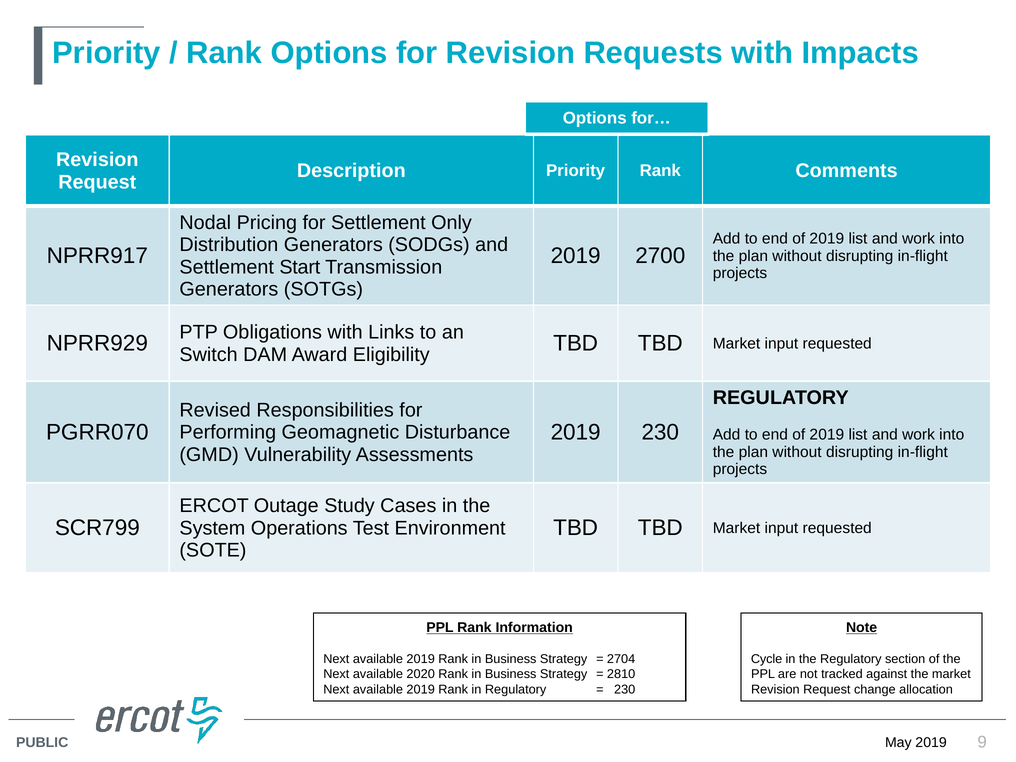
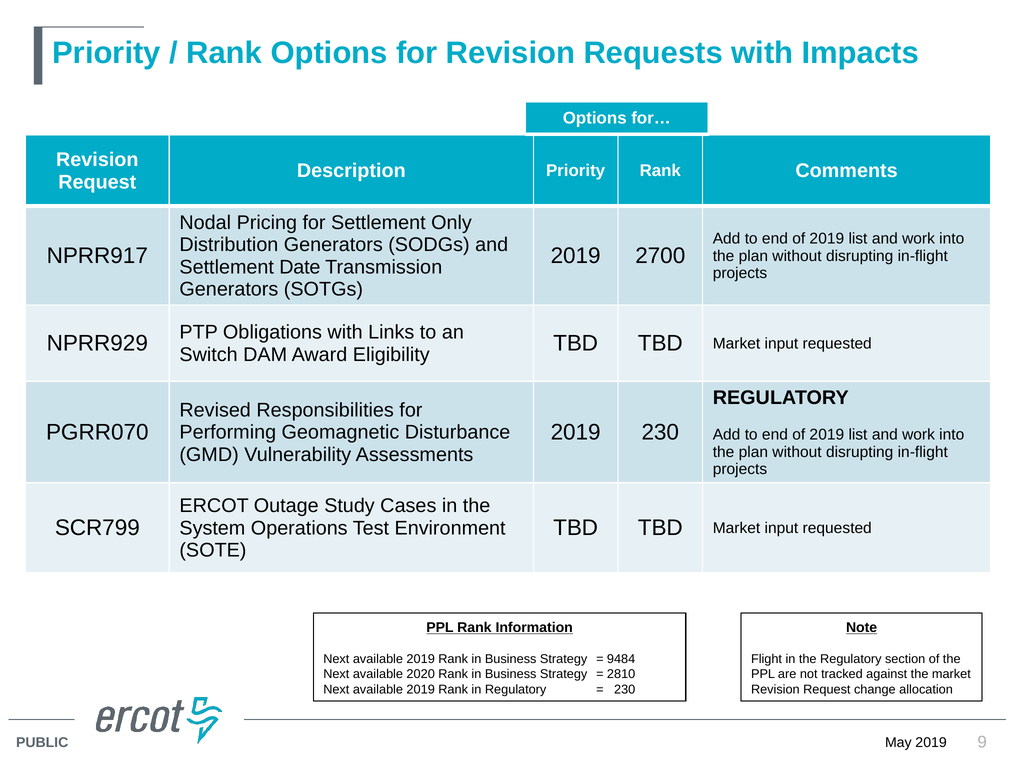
Start: Start -> Date (300, 267)
2704: 2704 -> 9484 (621, 659)
Cycle: Cycle -> Flight (767, 659)
